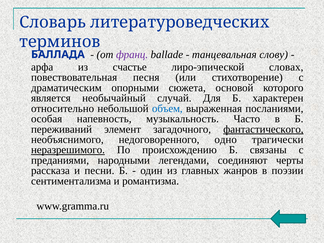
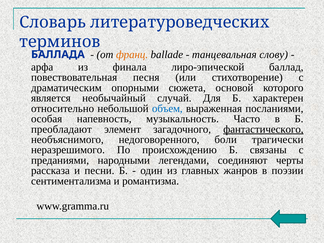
франц colour: purple -> orange (132, 54)
счастье: счастье -> финала (130, 67)
словах: словах -> баллад (286, 67)
переживаний: переживаний -> преобладают (61, 129)
одно: одно -> боли (226, 140)
неразрешимого underline: present -> none (68, 150)
